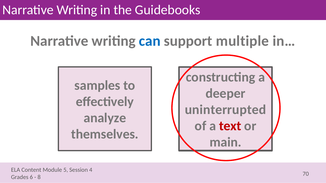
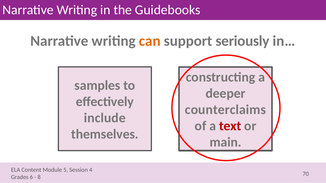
can colour: blue -> orange (150, 41)
multiple: multiple -> seriously (243, 41)
uninterrupted: uninterrupted -> counterclaims (225, 110)
analyze: analyze -> include (105, 118)
